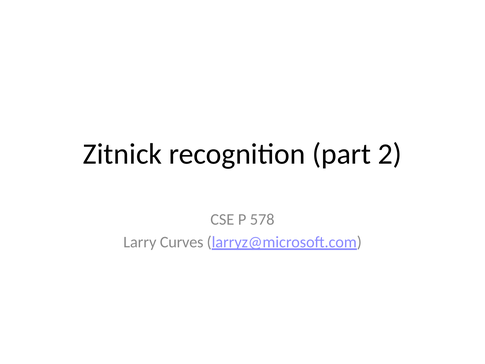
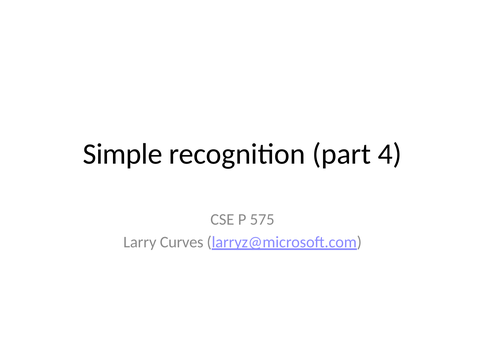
Zitnick: Zitnick -> Simple (123, 154)
2: 2 -> 4 (390, 154)
578: 578 -> 575 (262, 219)
